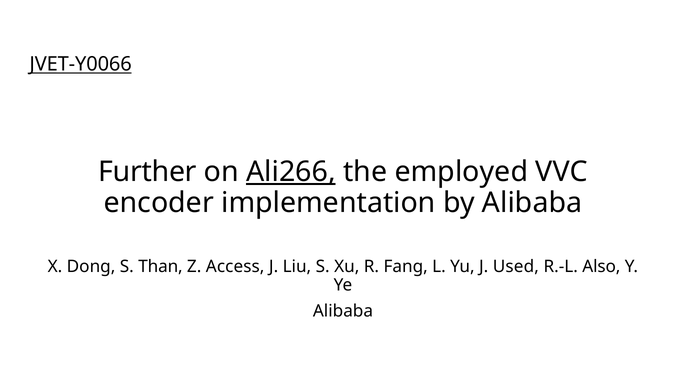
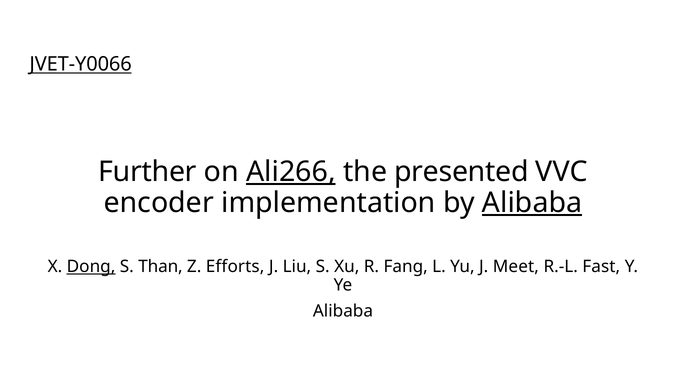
employed: employed -> presented (461, 172)
Alibaba underline: none -> present (532, 203)
Dong underline: none -> present (91, 267)
Access: Access -> Efforts (235, 267)
Used: Used -> Meet (516, 267)
Also: Also -> Fast (601, 267)
